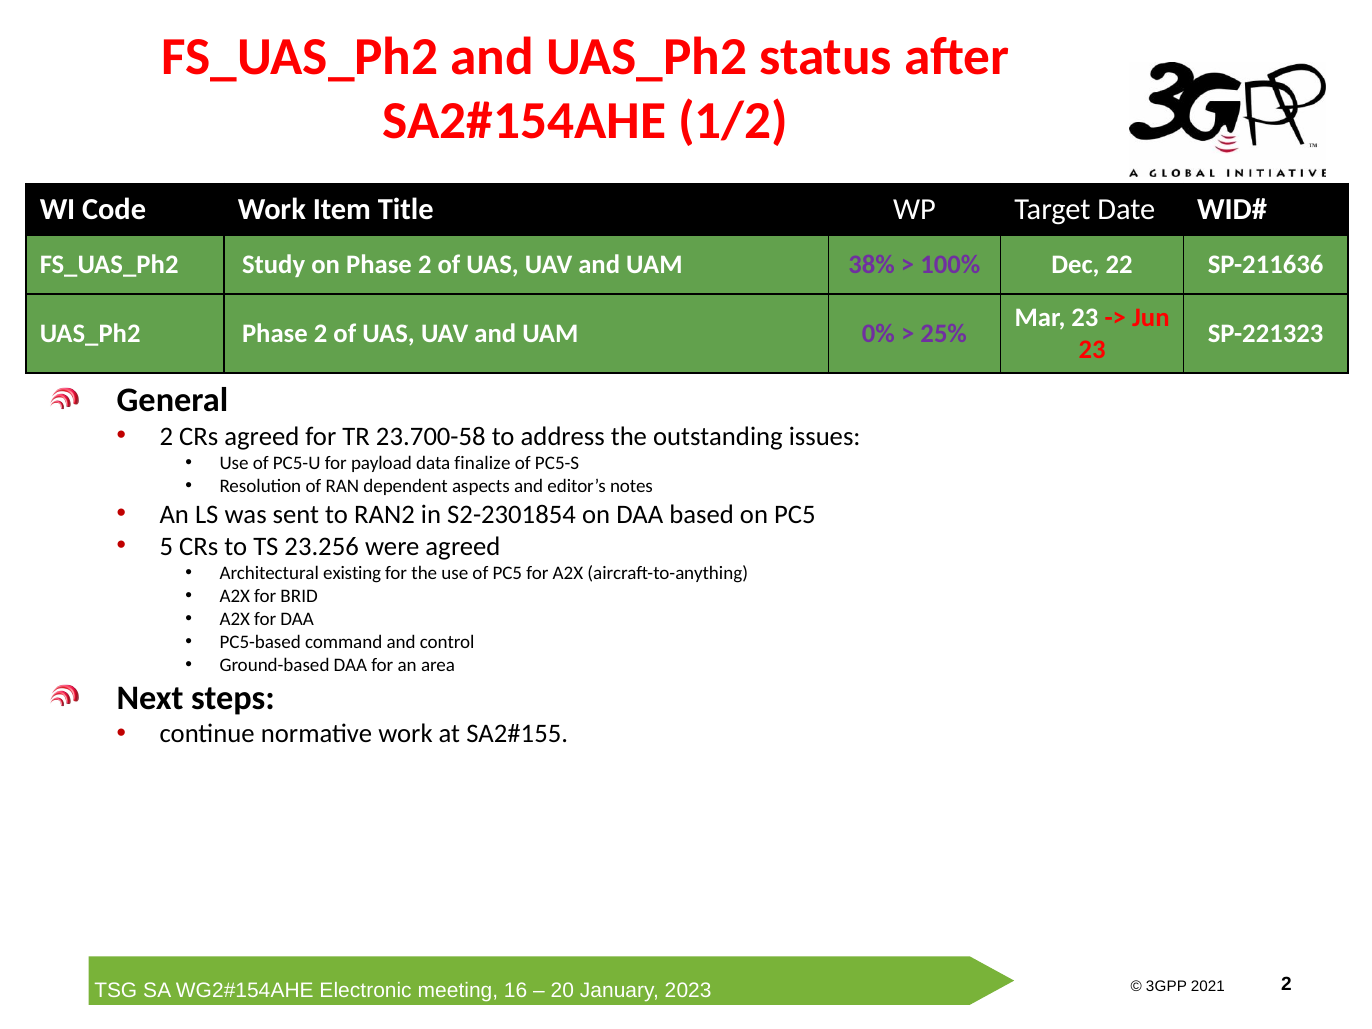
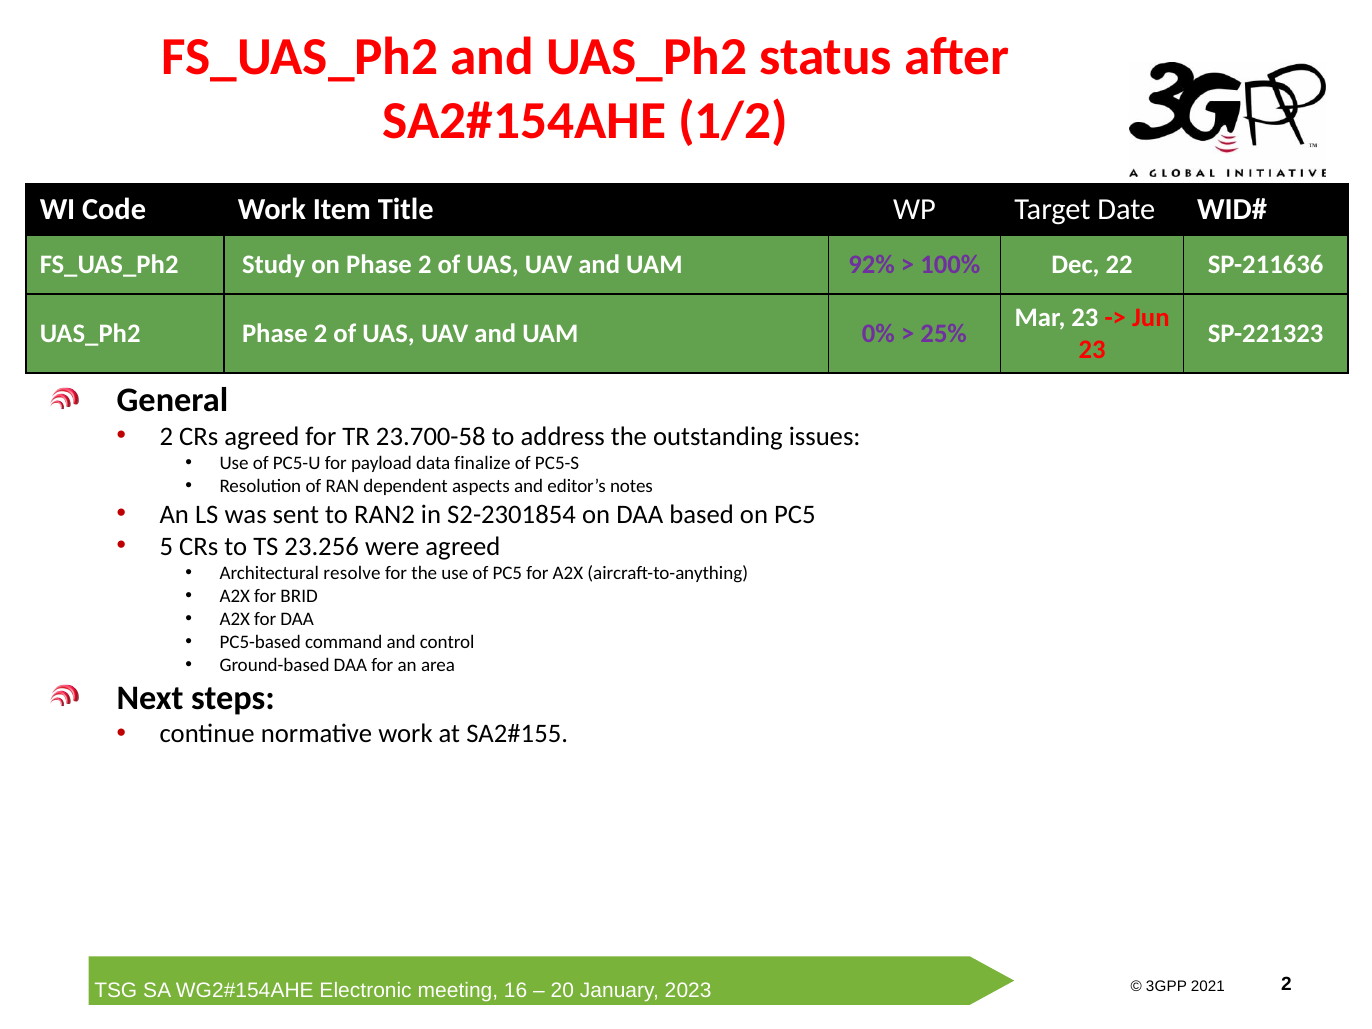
38%: 38% -> 92% (872, 265)
existing: existing -> resolve (352, 573)
